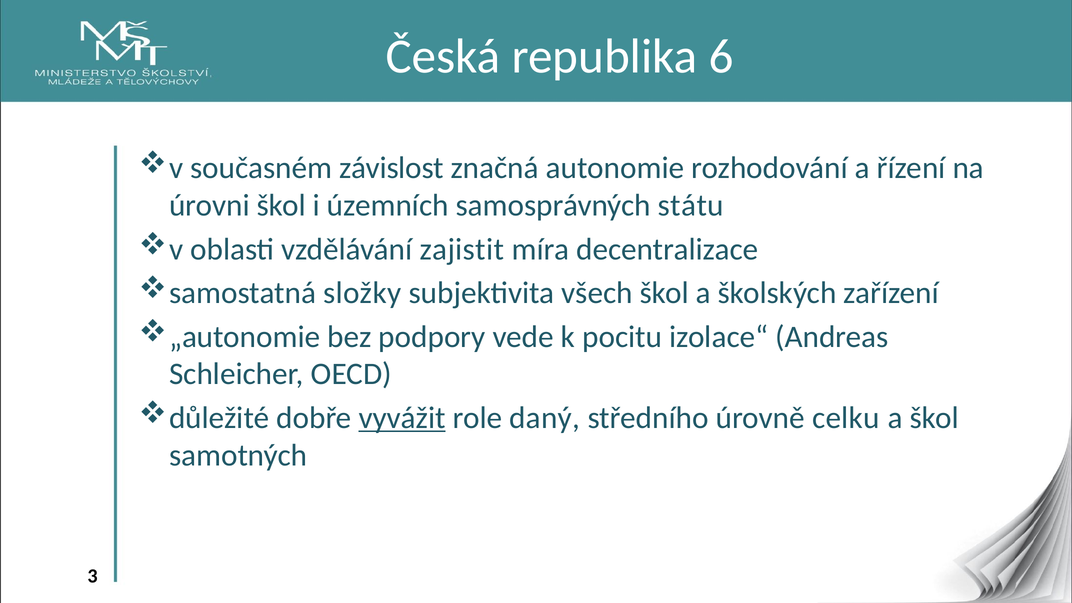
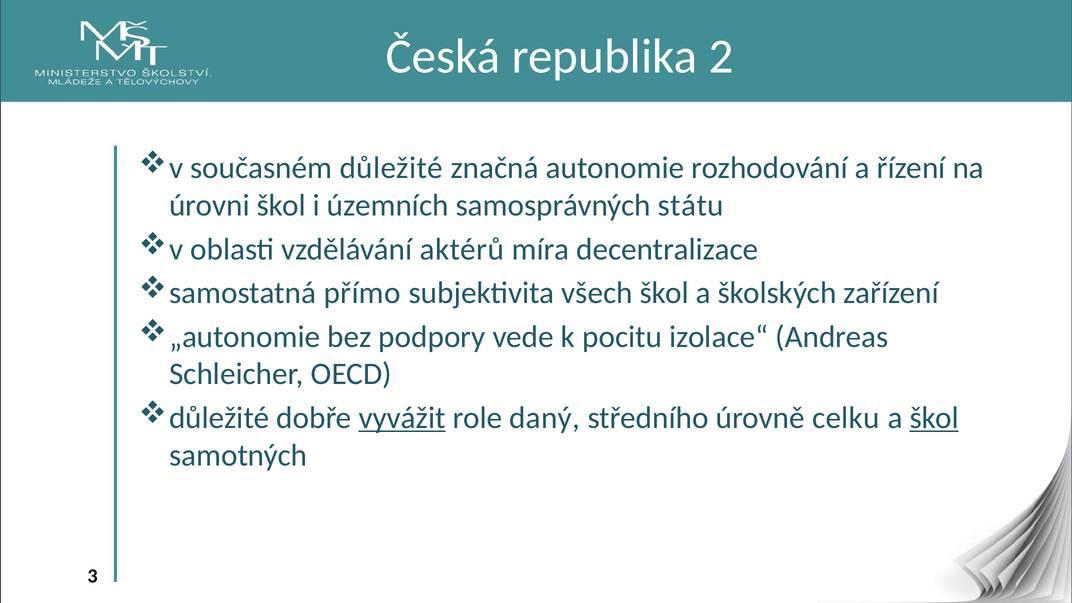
6: 6 -> 2 (721, 57)
současném závislost: závislost -> důležité (391, 168)
zajistit: zajistit -> aktérů (462, 249)
složky: složky -> přímo (362, 293)
škol underline: none -> present (934, 418)
